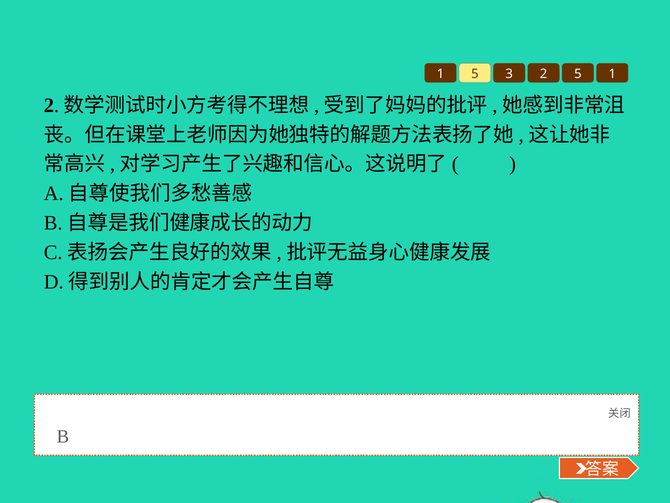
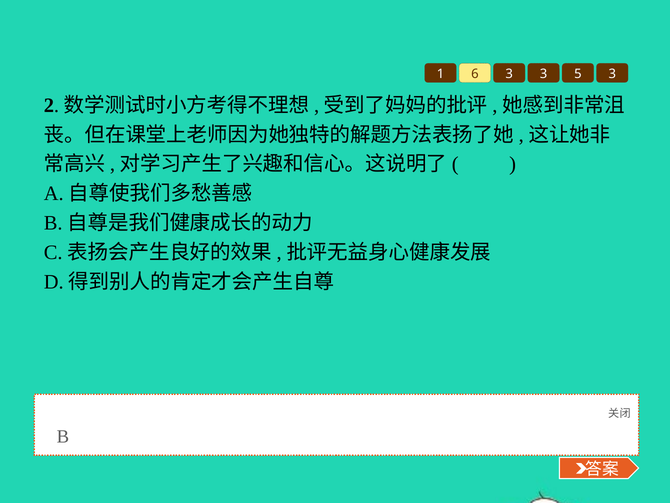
1 5: 5 -> 6 (475, 74)
3 2: 2 -> 3 (544, 74)
5 1: 1 -> 3 (612, 74)
